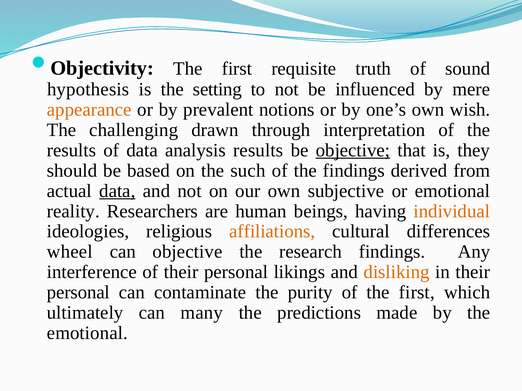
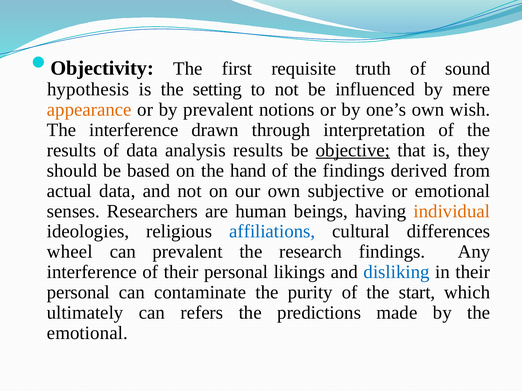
The challenging: challenging -> interference (134, 130)
such: such -> hand (248, 171)
data underline: present -> none (117, 191)
reality: reality -> senses (73, 211)
affiliations colour: orange -> blue (272, 232)
can objective: objective -> prevalent (188, 252)
disliking colour: orange -> blue (397, 272)
of the first: first -> start (417, 293)
many: many -> refers (202, 313)
